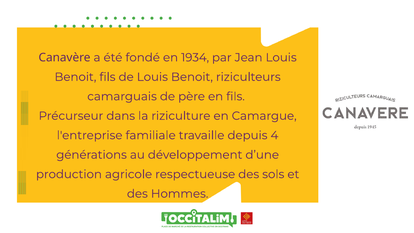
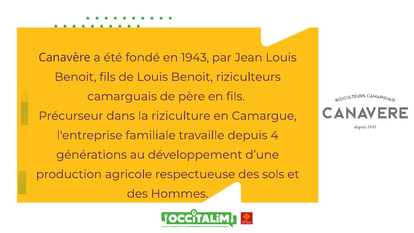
1934: 1934 -> 1943 (195, 57)
